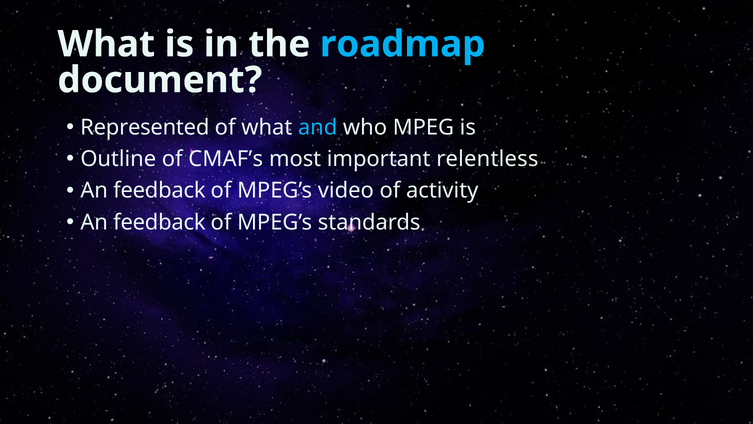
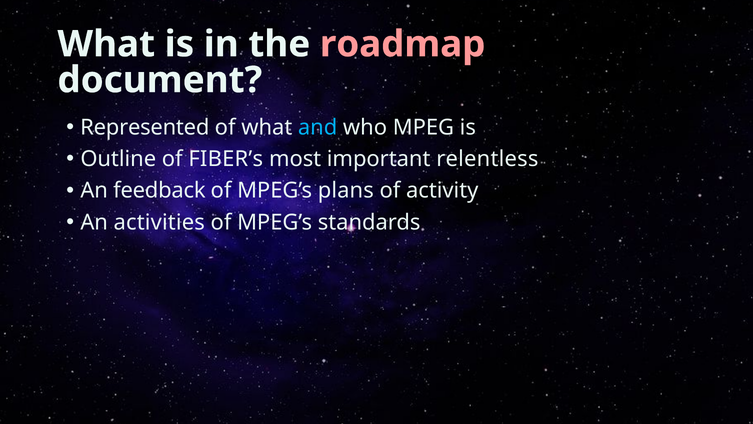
roadmap colour: light blue -> pink (403, 44)
CMAF’s: CMAF’s -> FIBER’s (226, 159)
video: video -> plans (346, 190)
feedback: feedback -> activities (159, 222)
